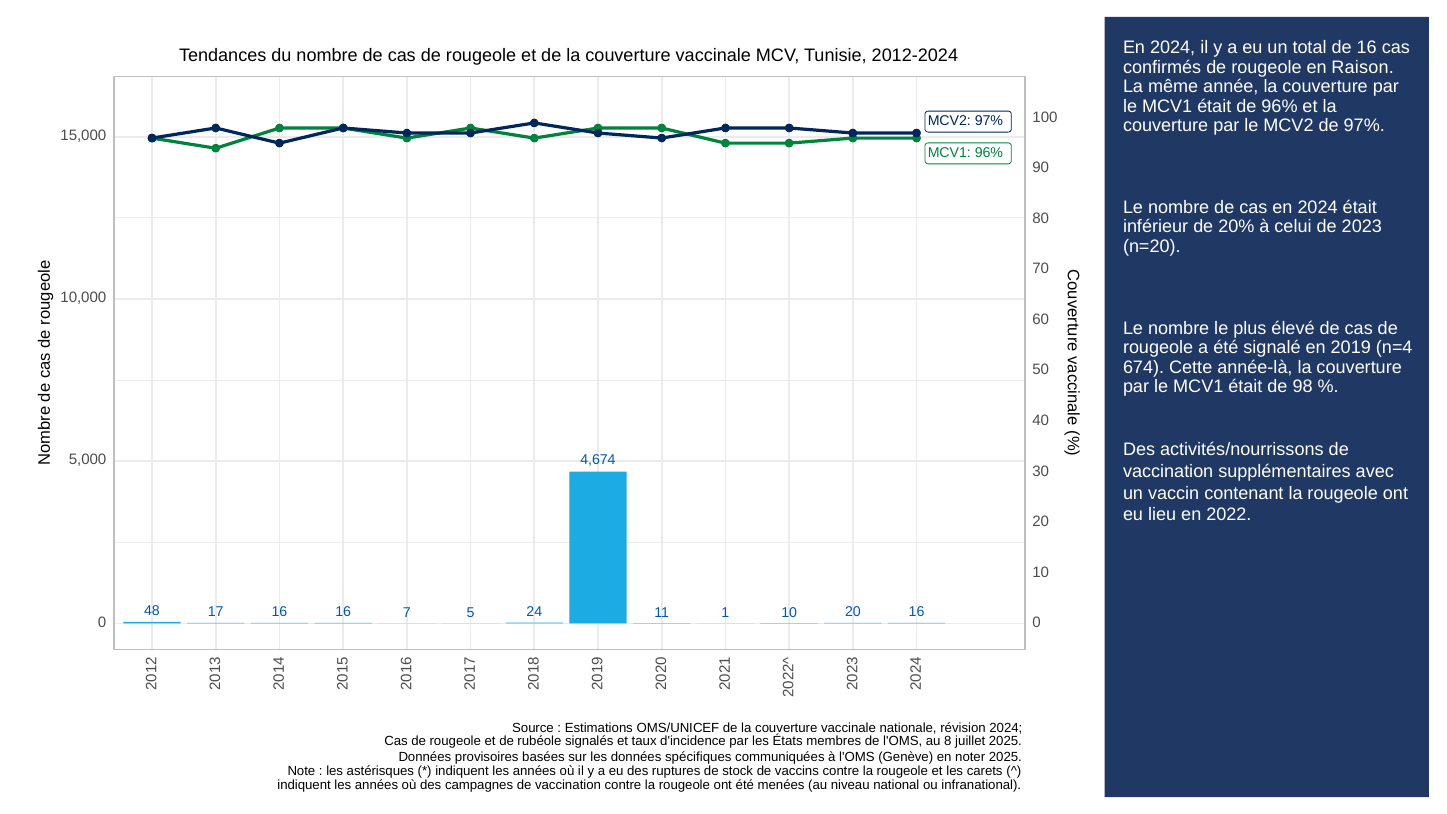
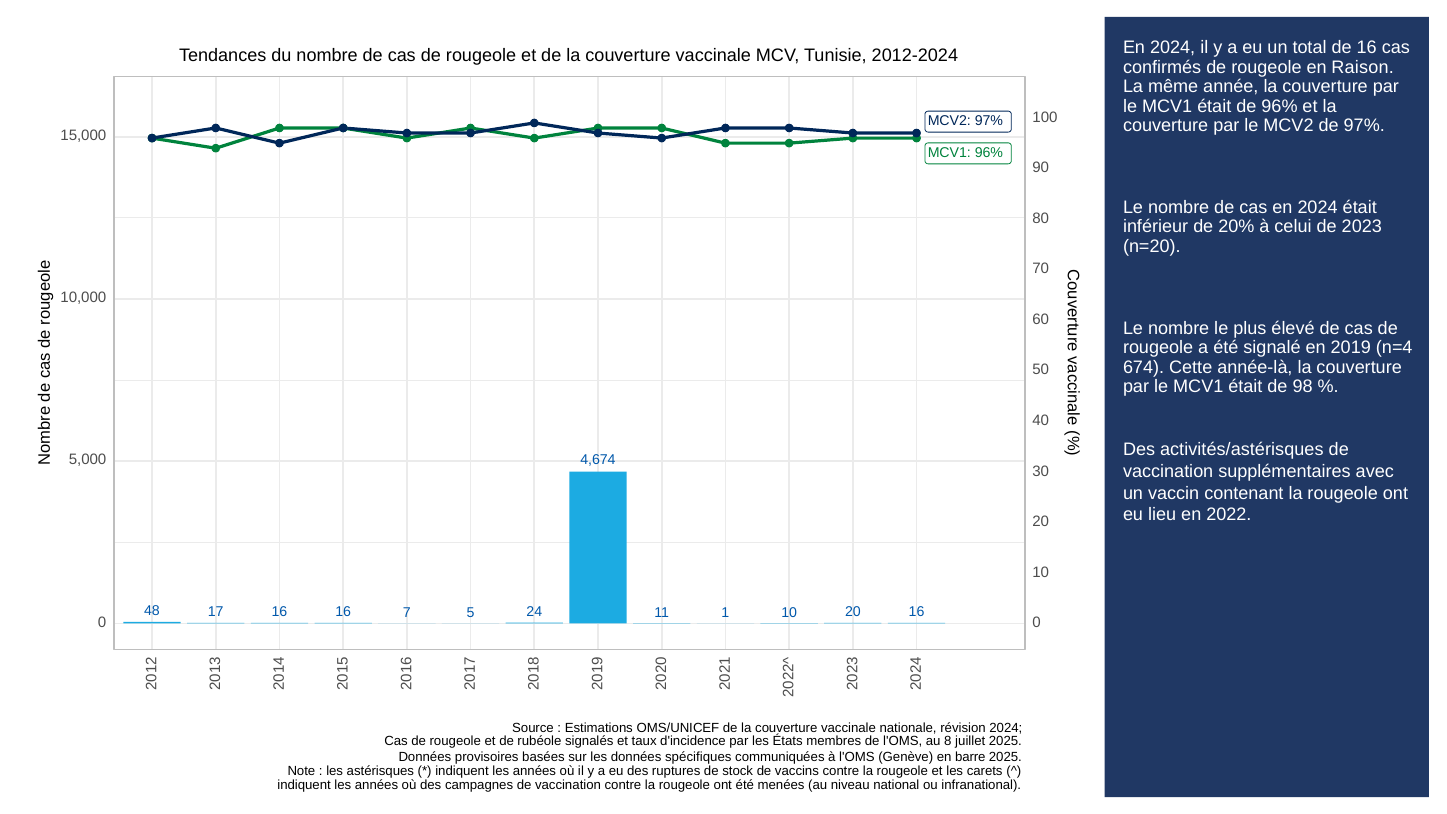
activités/nourrissons: activités/nourrissons -> activités/astérisques (1242, 450)
noter: noter -> barre (970, 757)
